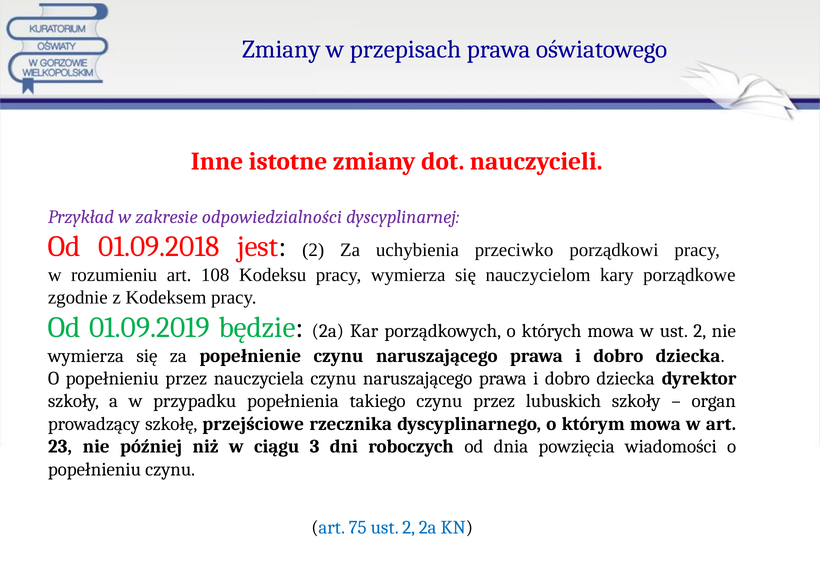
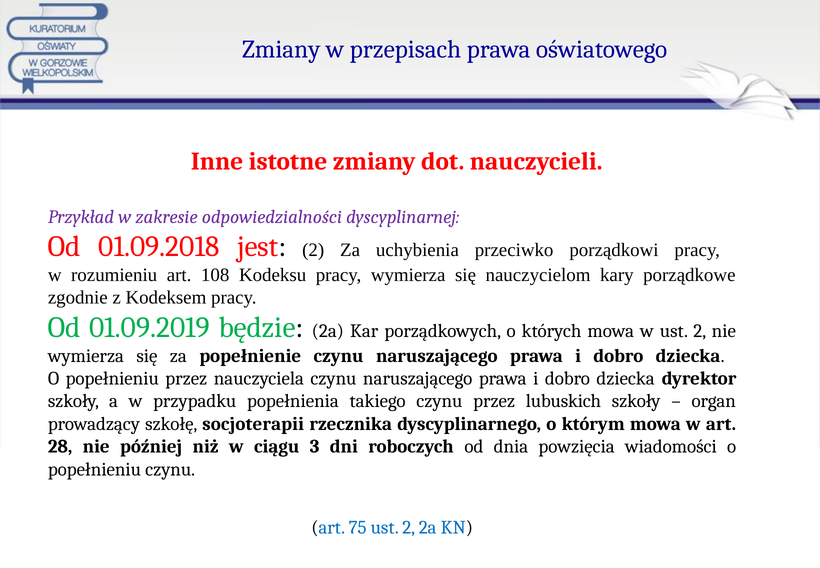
przejściowe: przejściowe -> socjoterapii (253, 424)
23: 23 -> 28 (60, 446)
